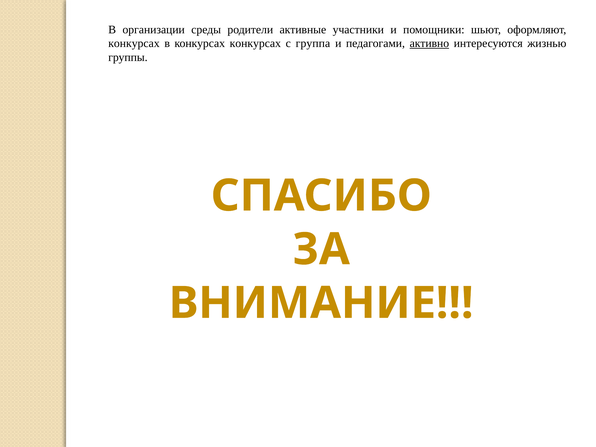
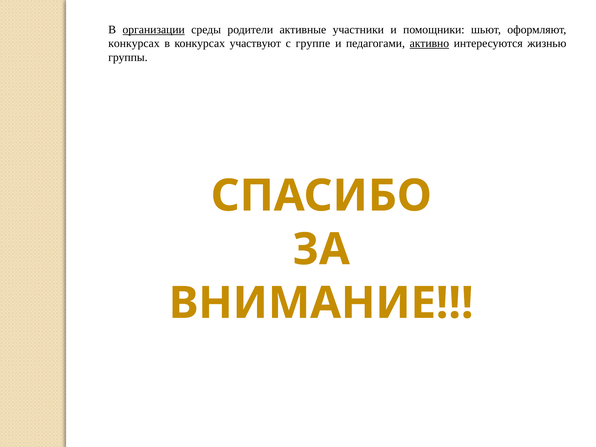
организации underline: none -> present (154, 30)
конкурсах конкурсах: конкурсах -> участвуют (255, 43)
группа: группа -> группе (313, 43)
